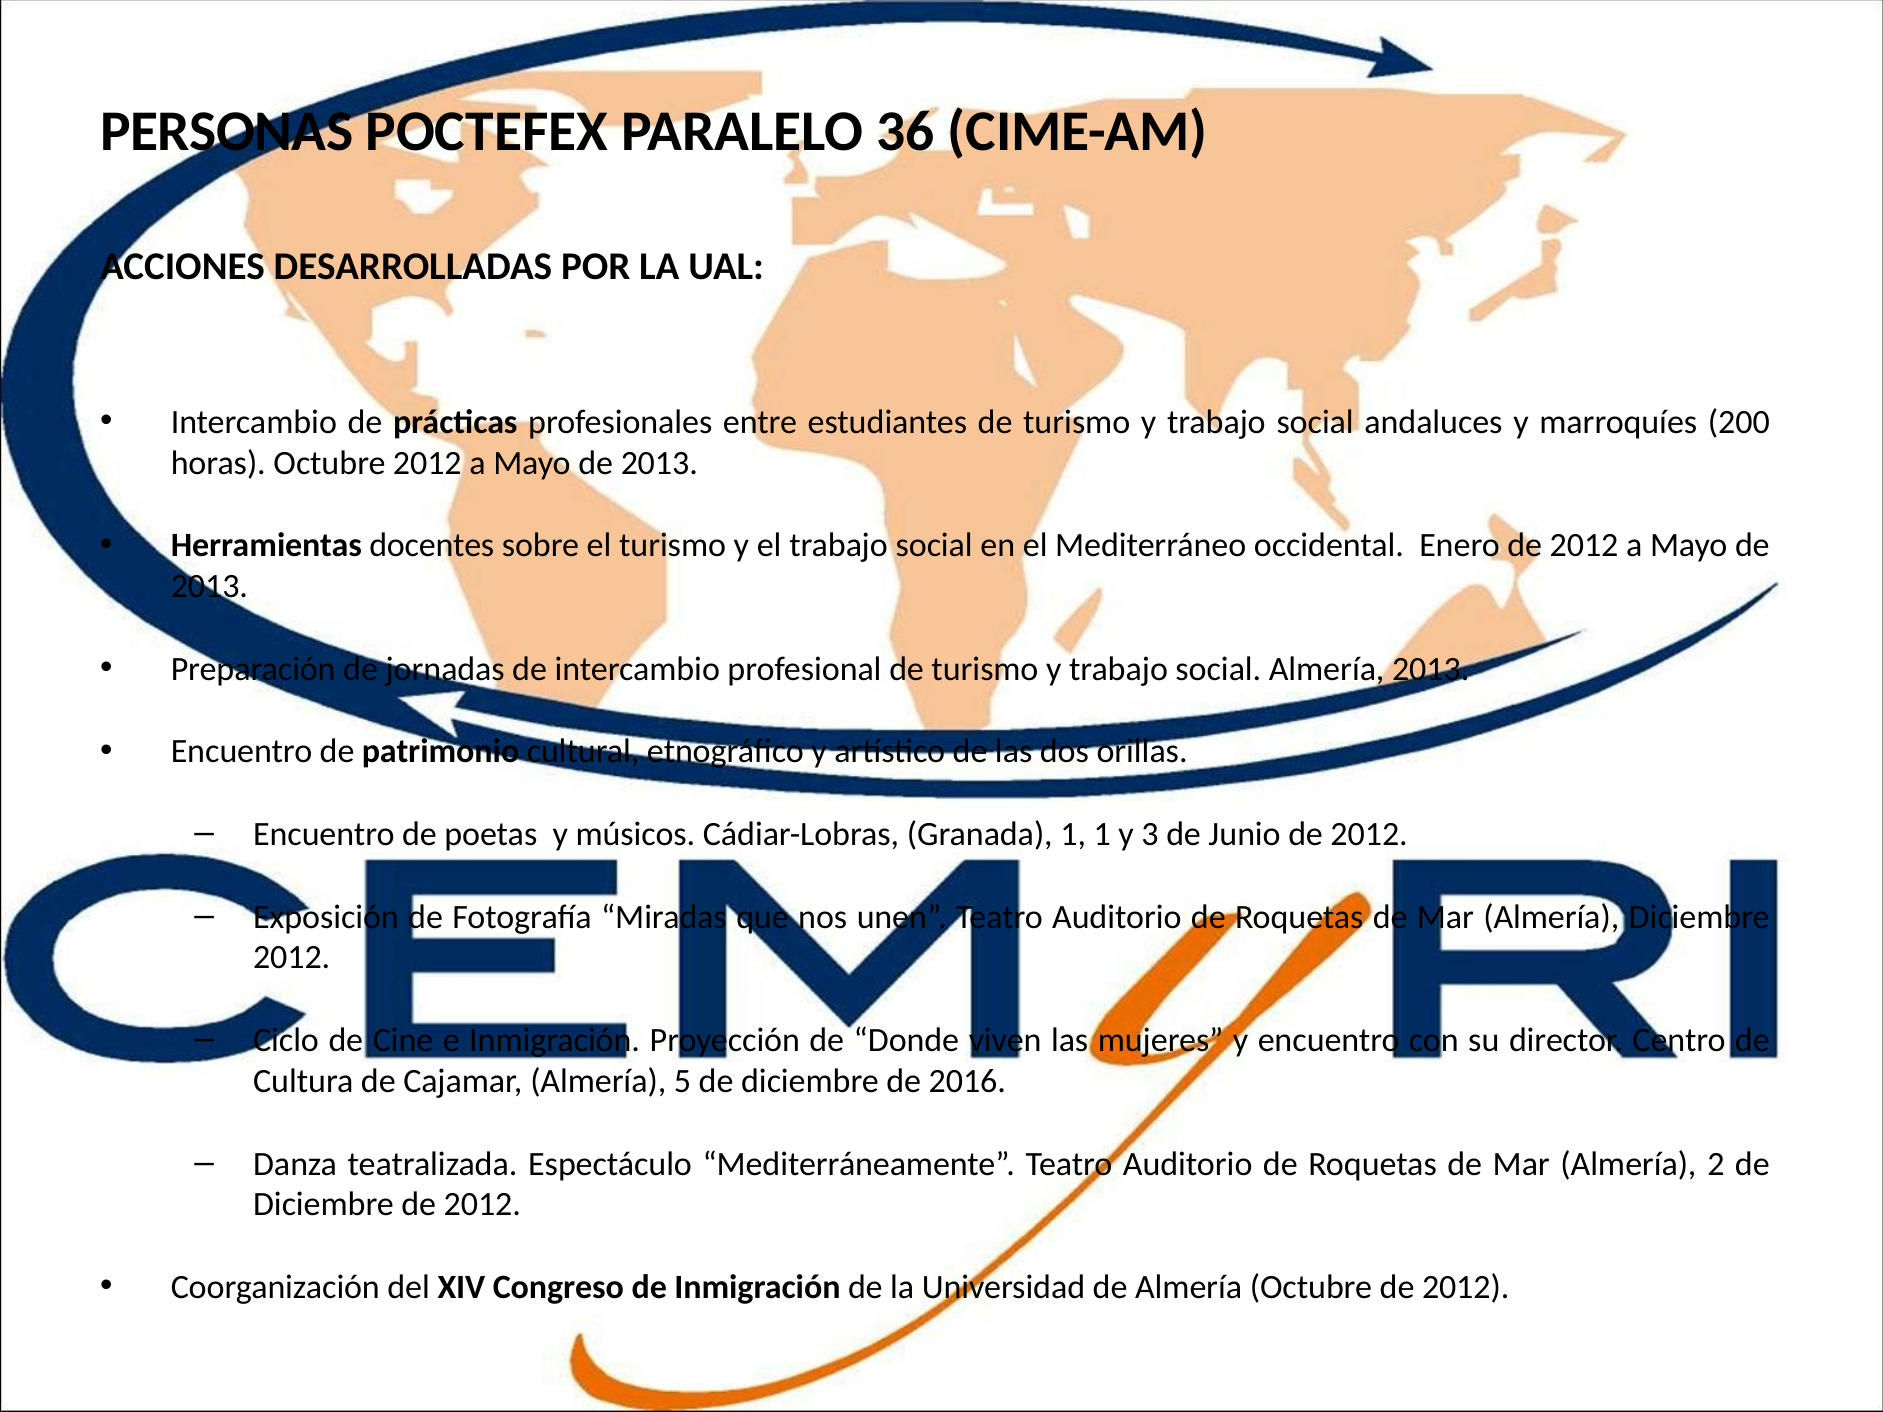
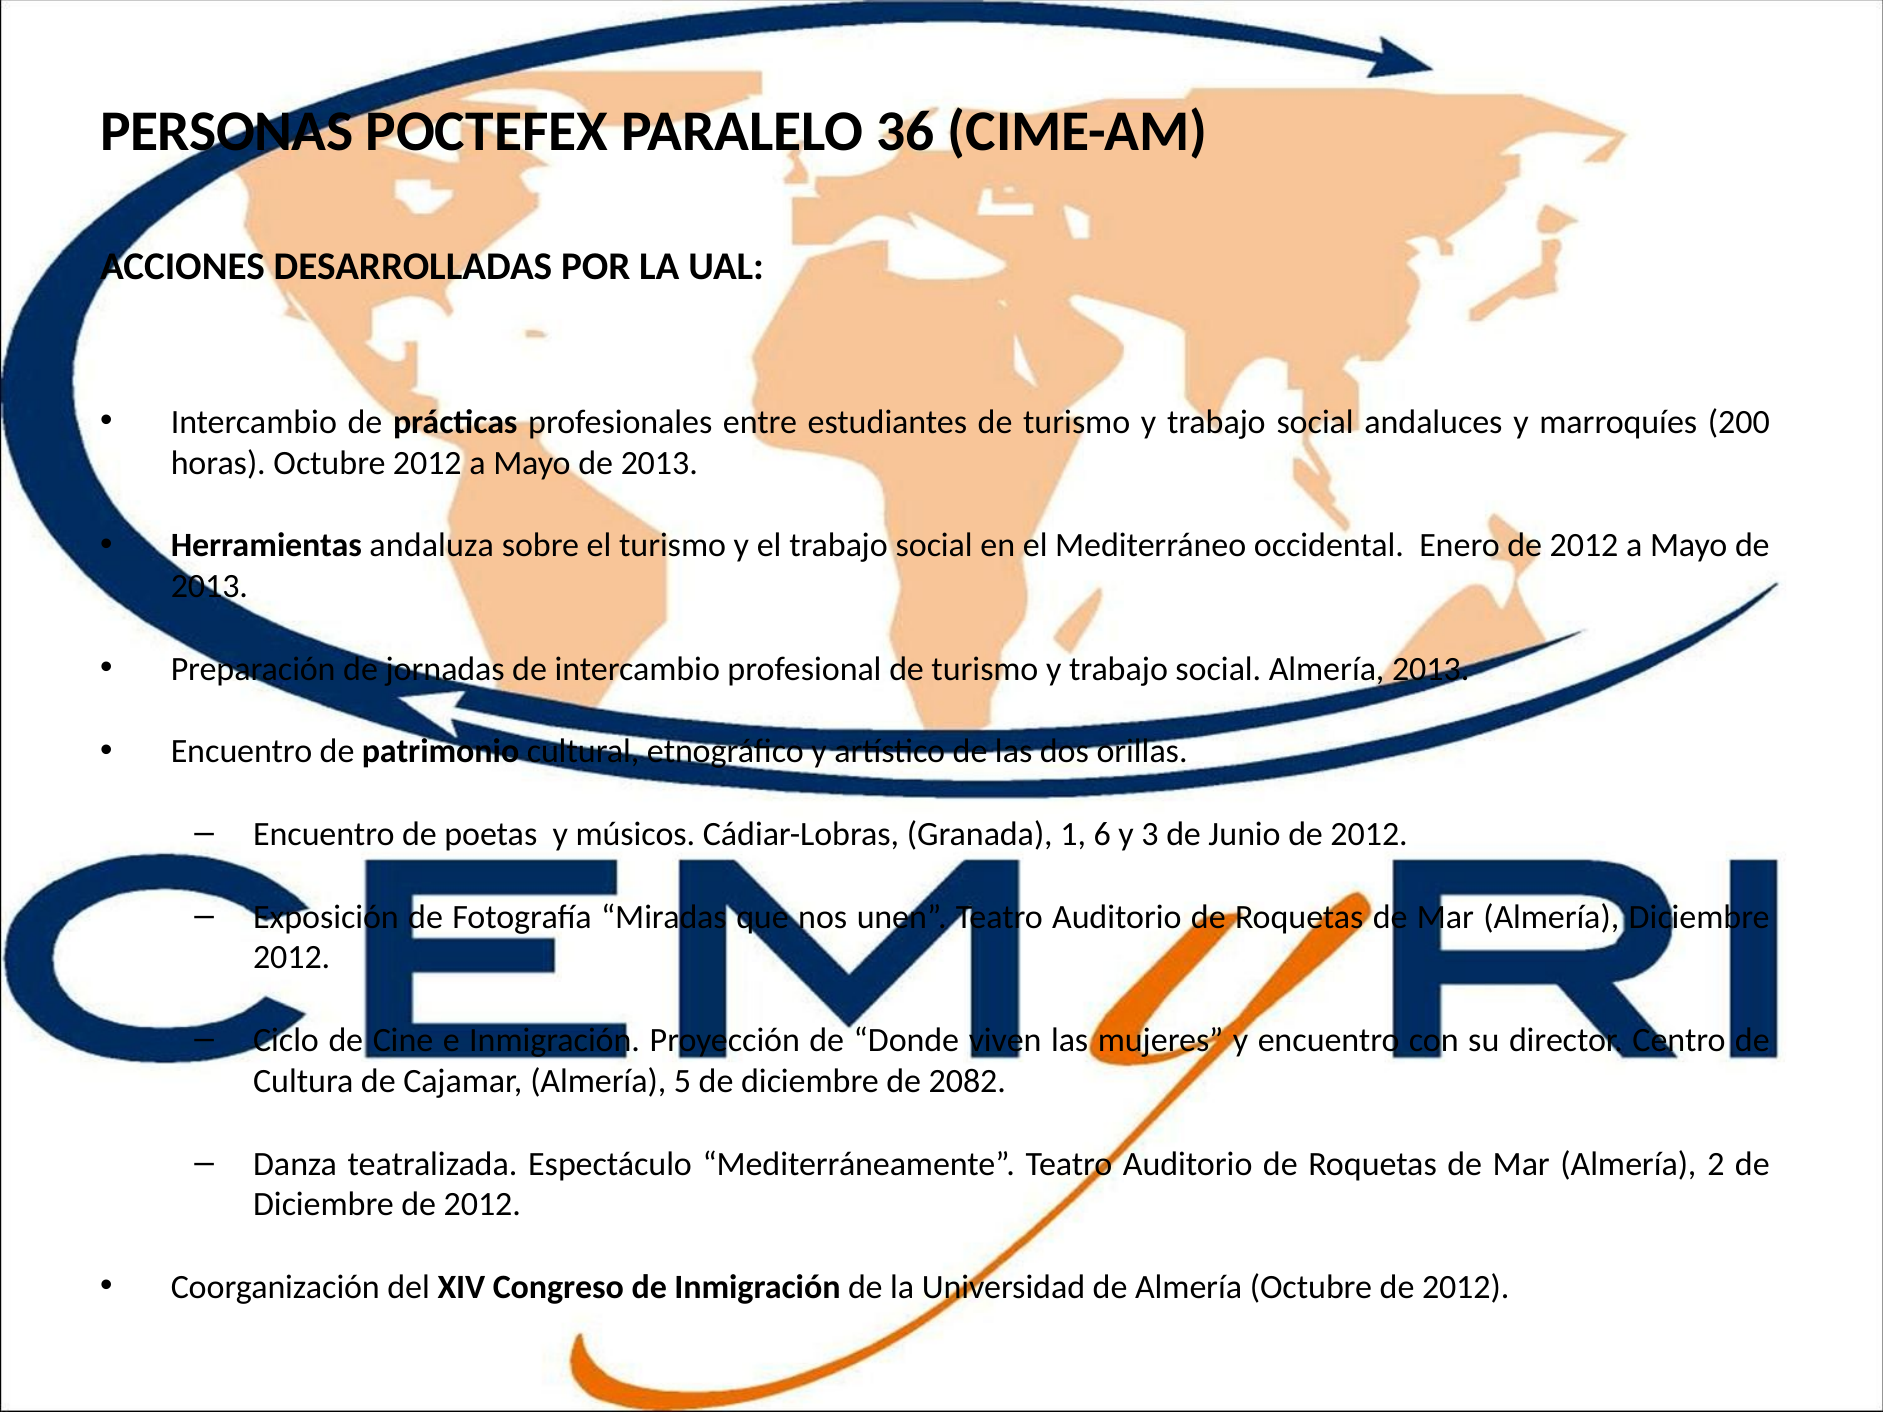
docentes: docentes -> andaluza (432, 546)
1 1: 1 -> 6 (1102, 834)
2016: 2016 -> 2082 (967, 1081)
